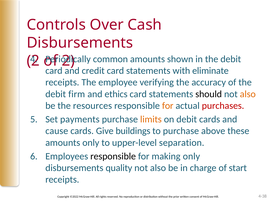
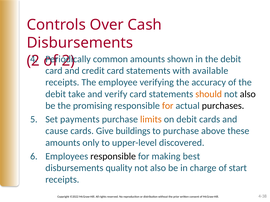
eliminate: eliminate -> available (210, 71)
firm: firm -> take (77, 94)
ethics: ethics -> verify (116, 94)
should colour: black -> orange (209, 94)
also colour: orange -> black (248, 94)
resources: resources -> promising (93, 106)
purchases colour: red -> black (223, 106)
separation: separation -> discovered (182, 143)
making only: only -> best (191, 157)
